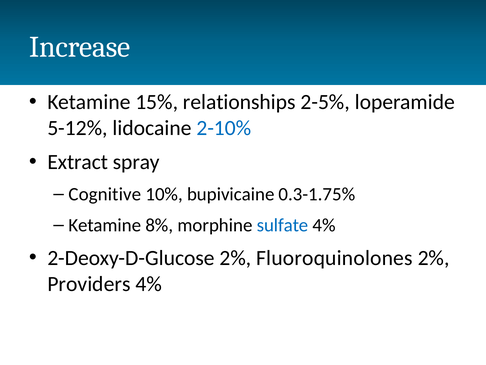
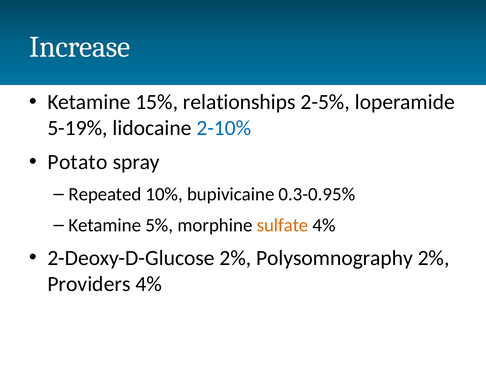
5-12%: 5-12% -> 5-19% (78, 128)
Extract: Extract -> Potato (78, 162)
Cognitive: Cognitive -> Repeated (105, 194)
0.3-1.75%: 0.3-1.75% -> 0.3-0.95% (317, 194)
8%: 8% -> 5% (159, 225)
sulfate colour: blue -> orange (283, 225)
Fluoroquinolones: Fluoroquinolones -> Polysomnography (335, 258)
